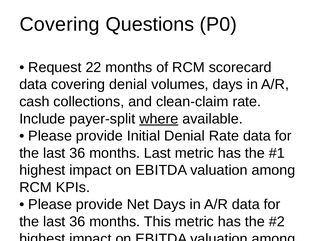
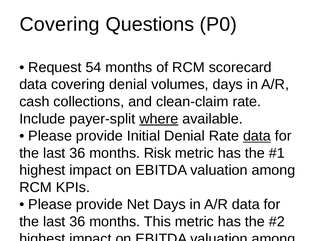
22: 22 -> 54 (93, 68)
data underline: none -> present (257, 136)
months Last: Last -> Risk (158, 153)
